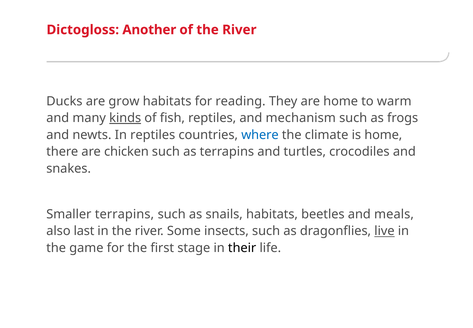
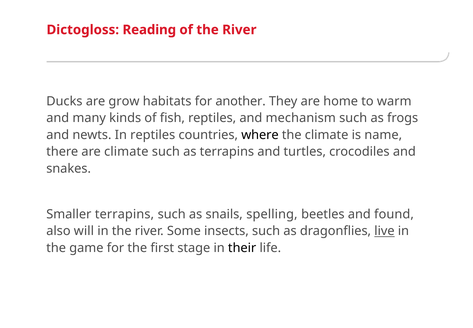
Another: Another -> Reading (149, 30)
reading: reading -> another (241, 101)
kinds underline: present -> none (125, 118)
where colour: blue -> black (260, 135)
is home: home -> name (383, 135)
are chicken: chicken -> climate (126, 152)
snails habitats: habitats -> spelling (272, 214)
meals: meals -> found (394, 214)
last: last -> will (84, 231)
